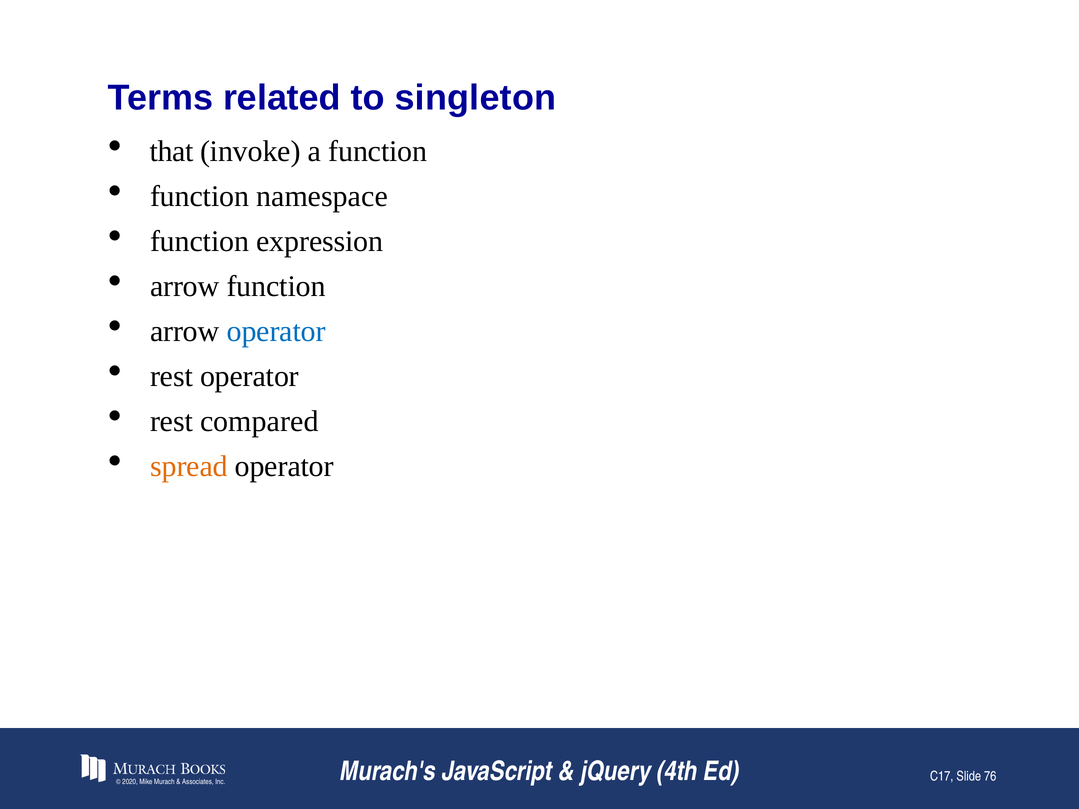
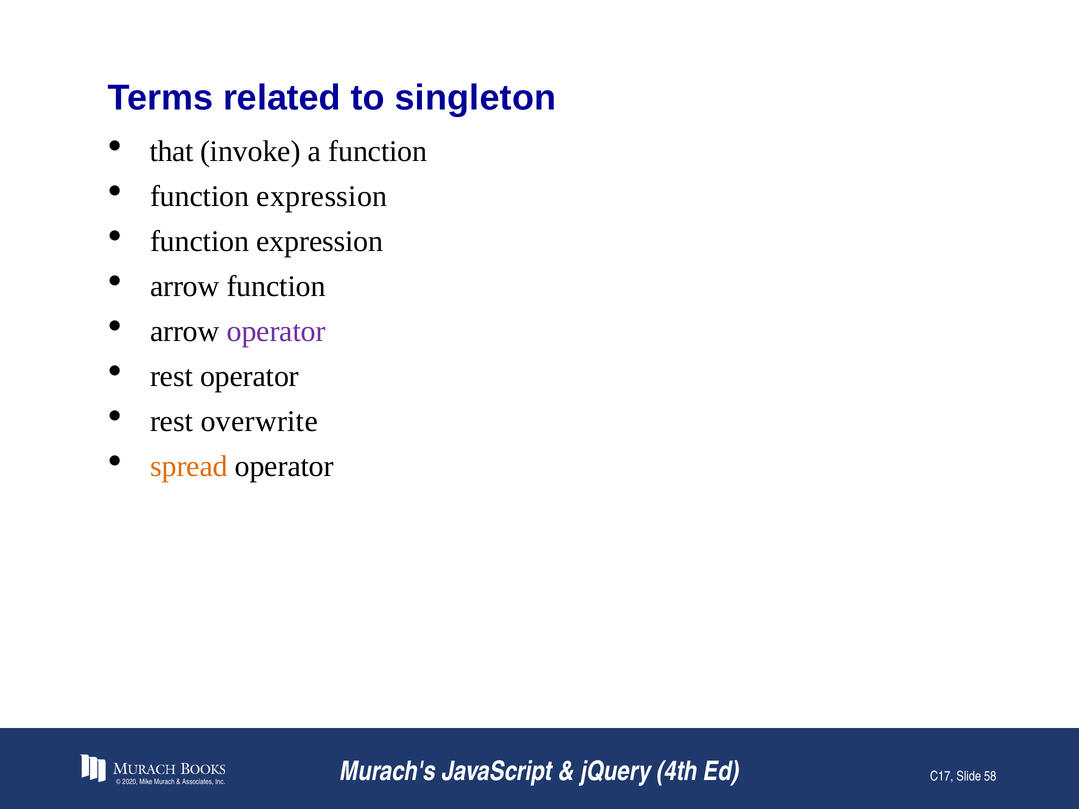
namespace: namespace -> expression (322, 196)
operator colour: blue -> purple (276, 331)
compared: compared -> overwrite (259, 421)
76: 76 -> 58 (990, 776)
